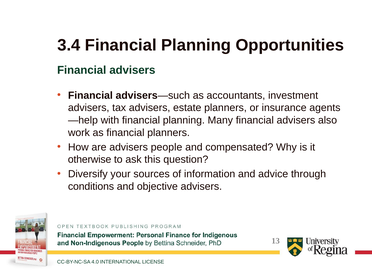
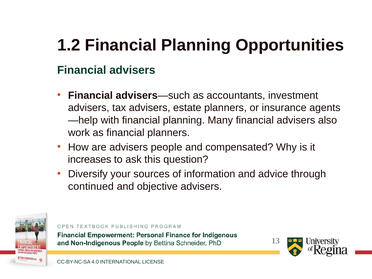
3.4: 3.4 -> 1.2 (69, 45)
otherwise: otherwise -> increases (90, 160)
conditions: conditions -> continued (91, 186)
